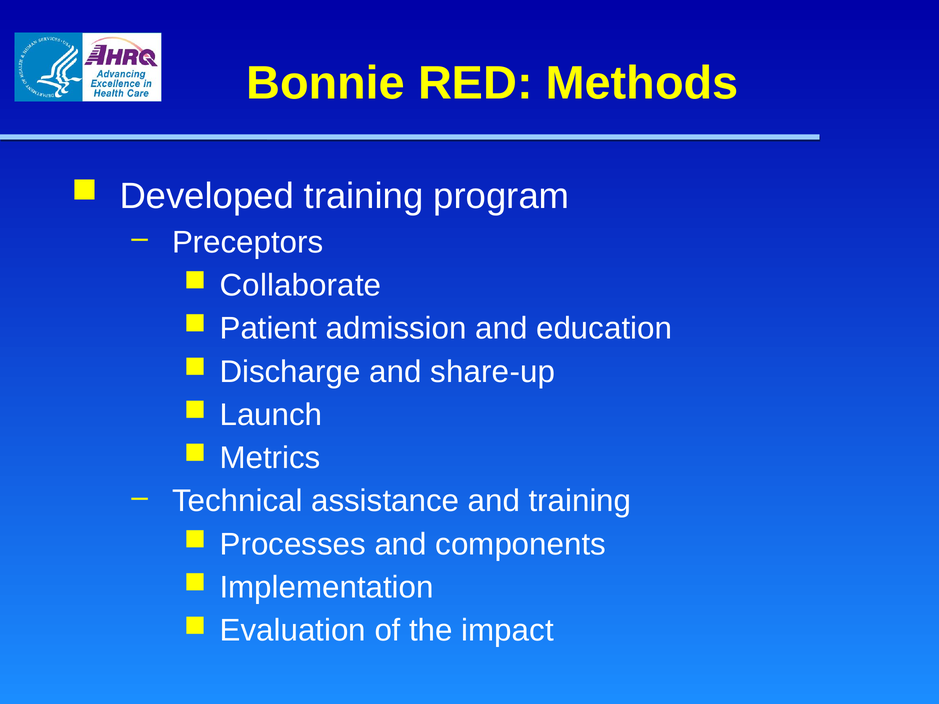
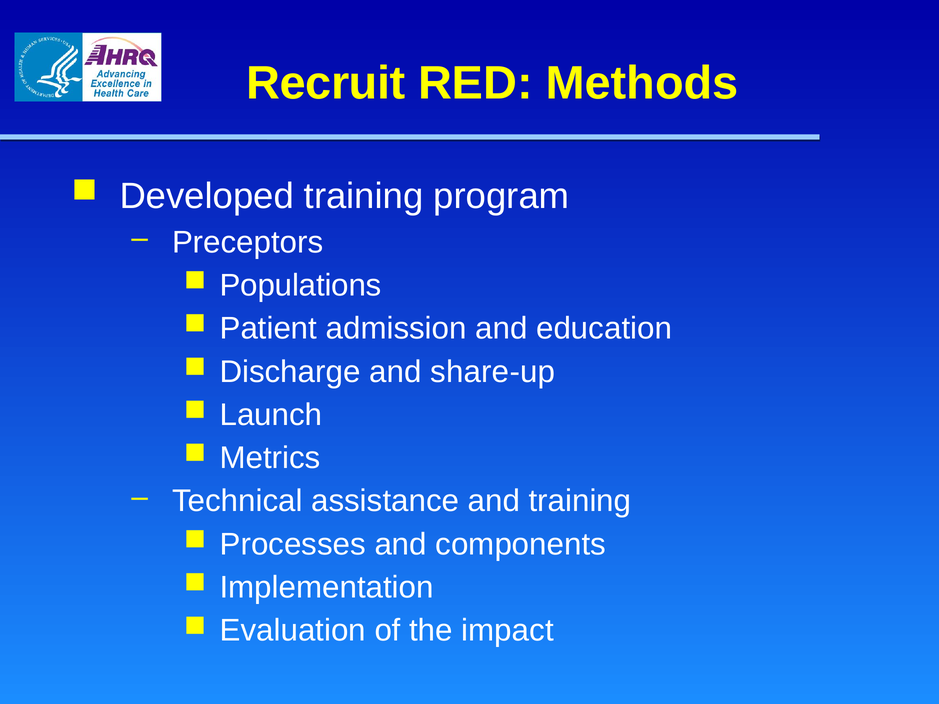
Bonnie: Bonnie -> Recruit (326, 83)
Collaborate: Collaborate -> Populations (301, 285)
